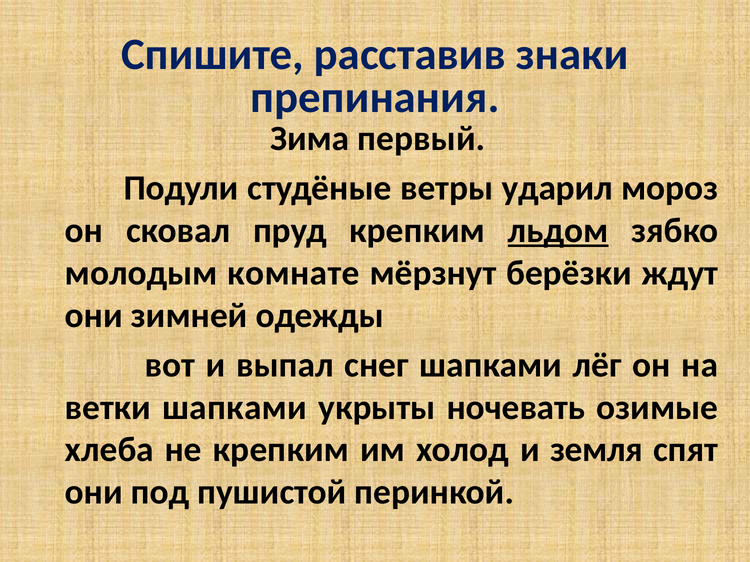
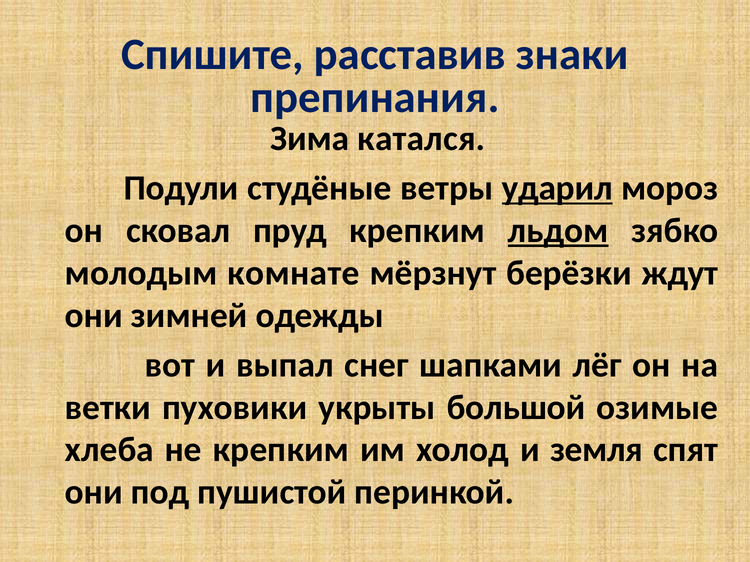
первый: первый -> катался (421, 139)
ударил underline: none -> present (557, 188)
ветки шапками: шапками -> пуховики (235, 408)
ночевать: ночевать -> большой (516, 408)
